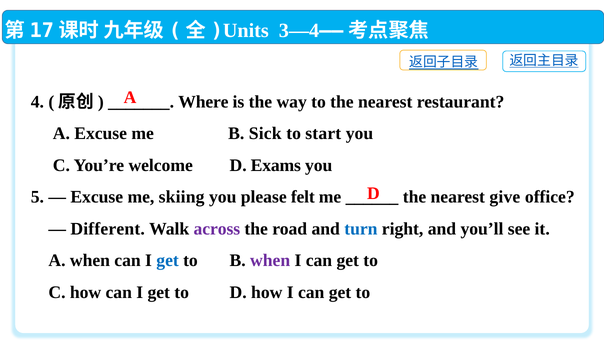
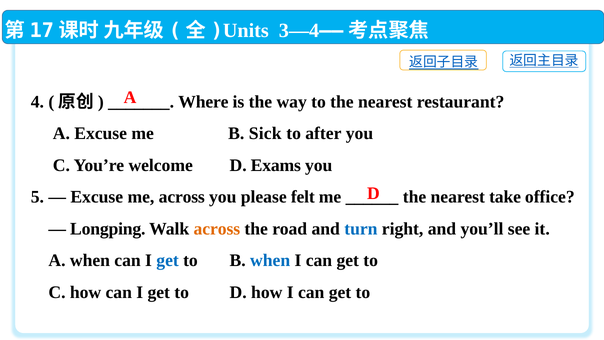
start: start -> after (323, 134)
me skiing: skiing -> across (182, 197)
give: give -> take (505, 197)
Different: Different -> Longping (108, 229)
across colour: purple -> orange (217, 229)
when colour: purple -> blue (270, 260)
